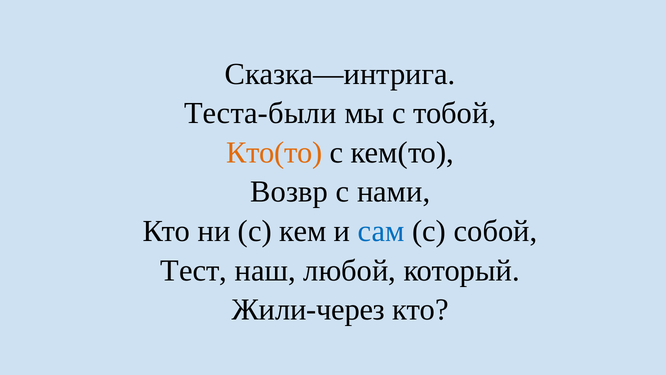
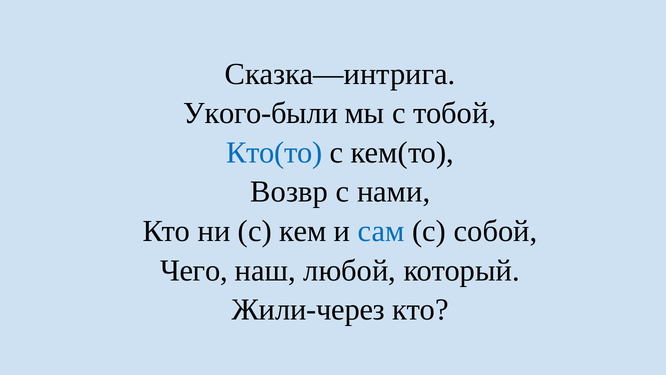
Теста-были: Теста-были -> Укого-были (261, 113)
Кто(то colour: orange -> blue (274, 152)
Тест: Тест -> Чего (194, 270)
